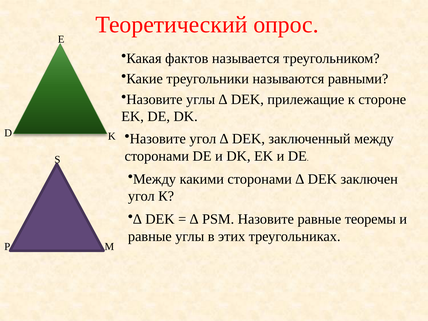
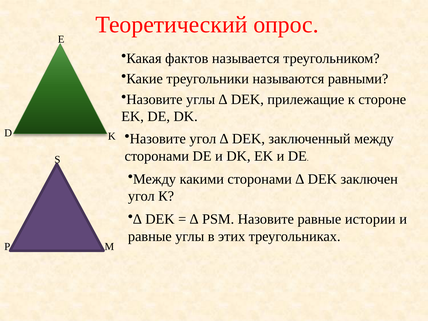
теоремы: теоремы -> истории (370, 219)
